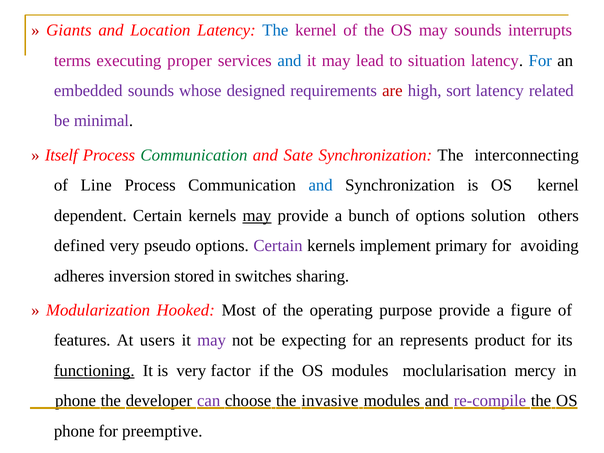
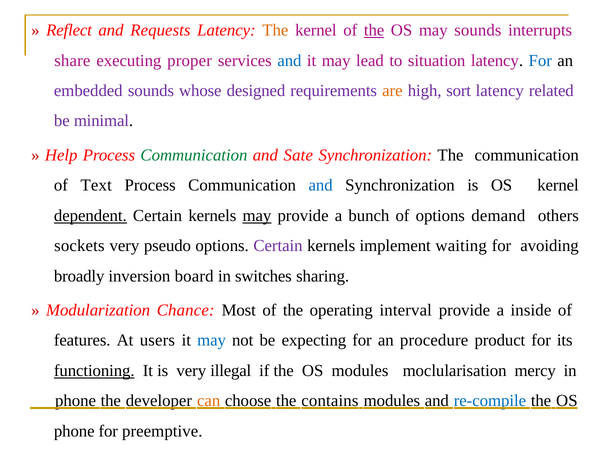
Giants: Giants -> Reflect (69, 30)
Location: Location -> Requests (160, 30)
The colour: blue -> orange (275, 30)
the underline: none -> present (374, 30)
terms: terms -> share (72, 60)
are colour: red -> orange (392, 91)
Itself: Itself -> Help (61, 155)
The interconnecting: interconnecting -> communication (527, 155)
Line: Line -> Text (96, 185)
dependent underline: none -> present (90, 216)
solution: solution -> demand (498, 216)
defined: defined -> sockets (79, 246)
primary: primary -> waiting (461, 246)
adheres: adheres -> broadly (79, 276)
stored: stored -> board (194, 276)
Hooked: Hooked -> Chance (186, 310)
purpose: purpose -> interval (406, 310)
figure: figure -> inside (531, 310)
may colour: purple -> blue (212, 340)
represents: represents -> procedure (434, 340)
factor: factor -> illegal (231, 371)
can colour: purple -> orange (209, 401)
invasive: invasive -> contains (330, 401)
re-compile colour: purple -> blue (490, 401)
